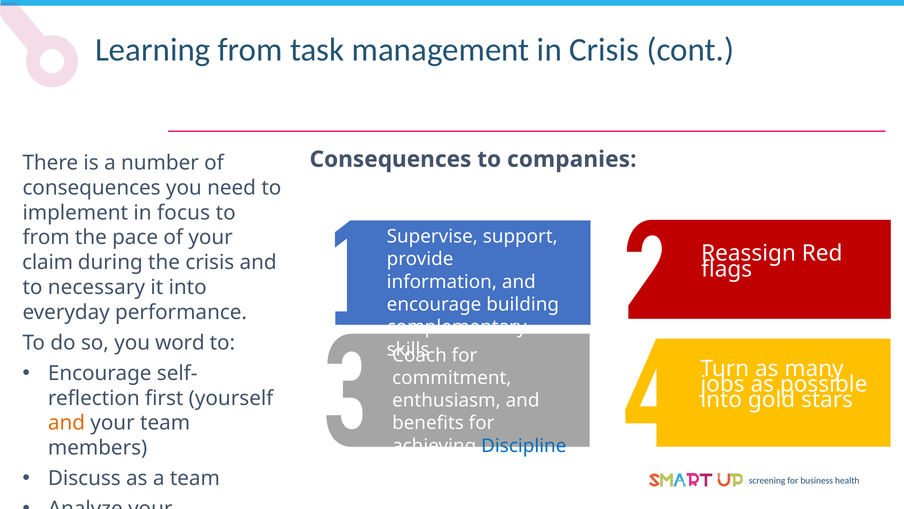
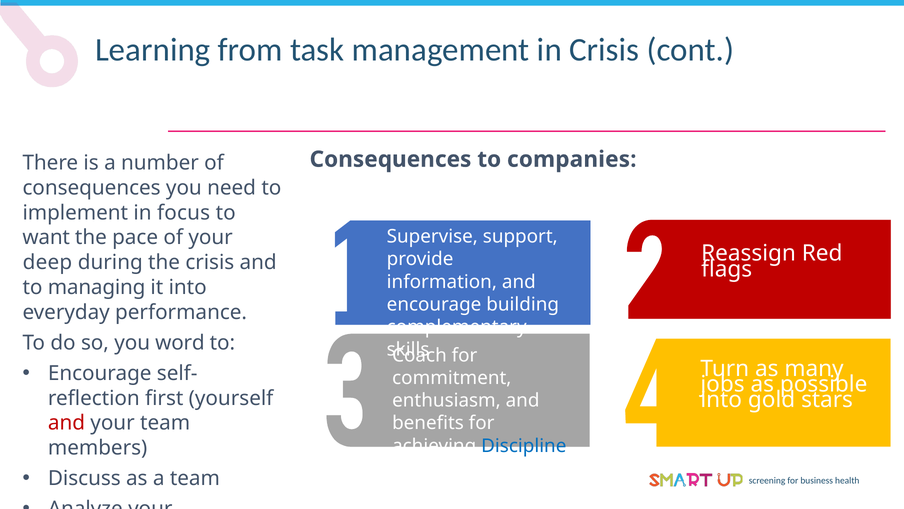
from: from -> want (46, 237)
claim: claim -> deep (47, 262)
necessary: necessary -> managing (97, 287)
and colour: orange -> red (67, 423)
